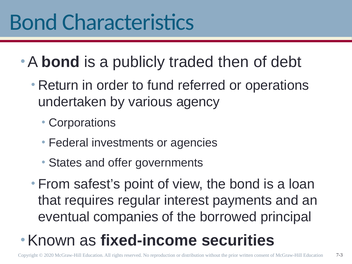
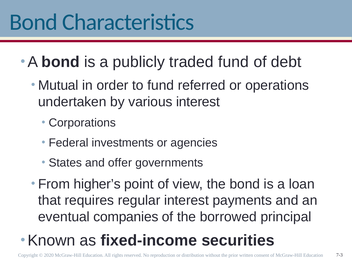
traded then: then -> fund (233, 62)
Return: Return -> Mutual (58, 85)
various agency: agency -> interest (198, 102)
safest’s: safest’s -> higher’s (97, 184)
